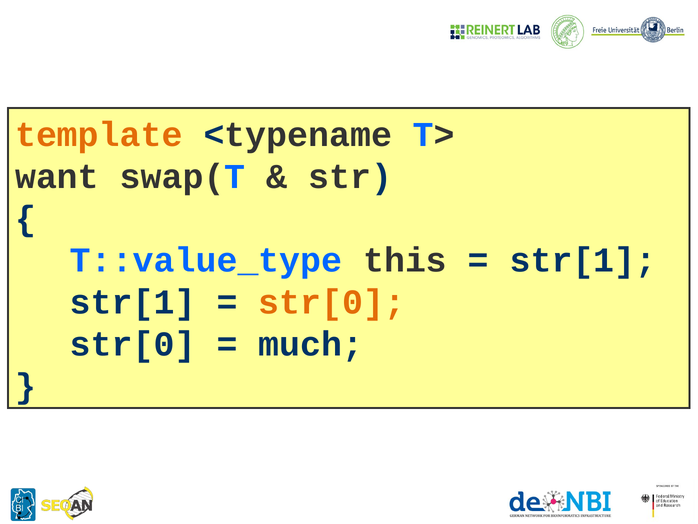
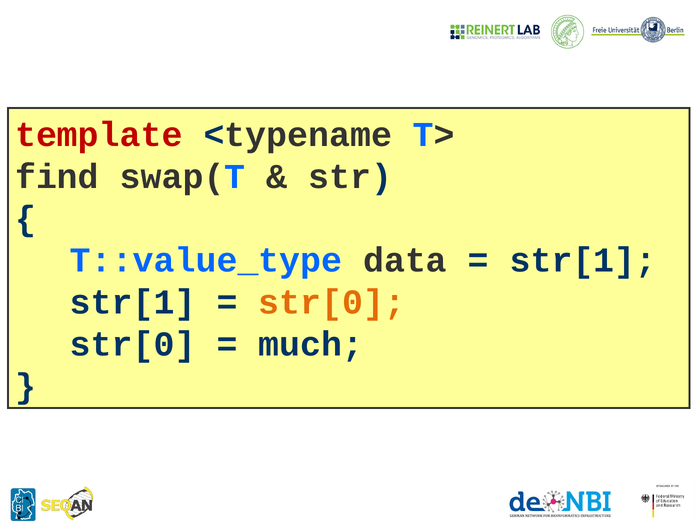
template colour: orange -> red (99, 135)
want: want -> find (57, 176)
this: this -> data (405, 260)
